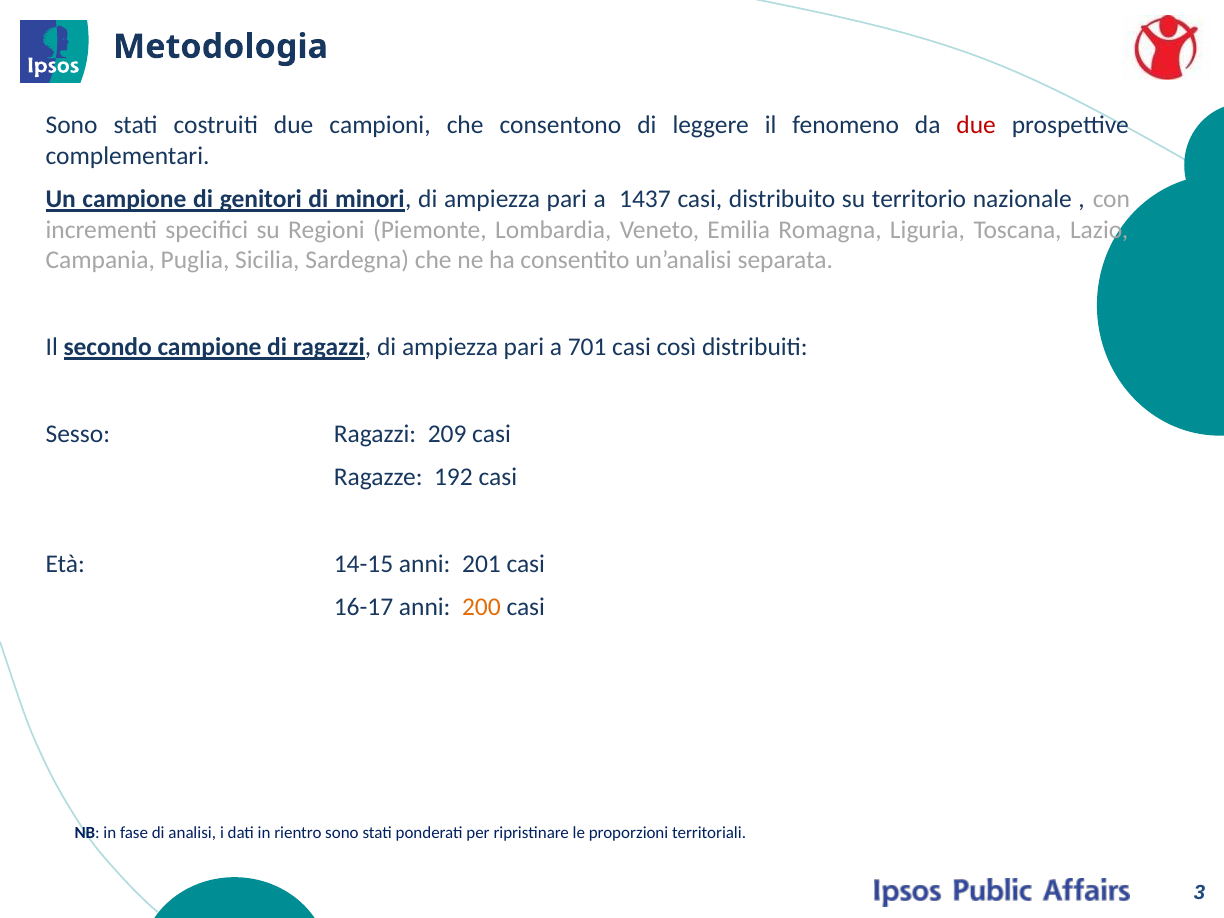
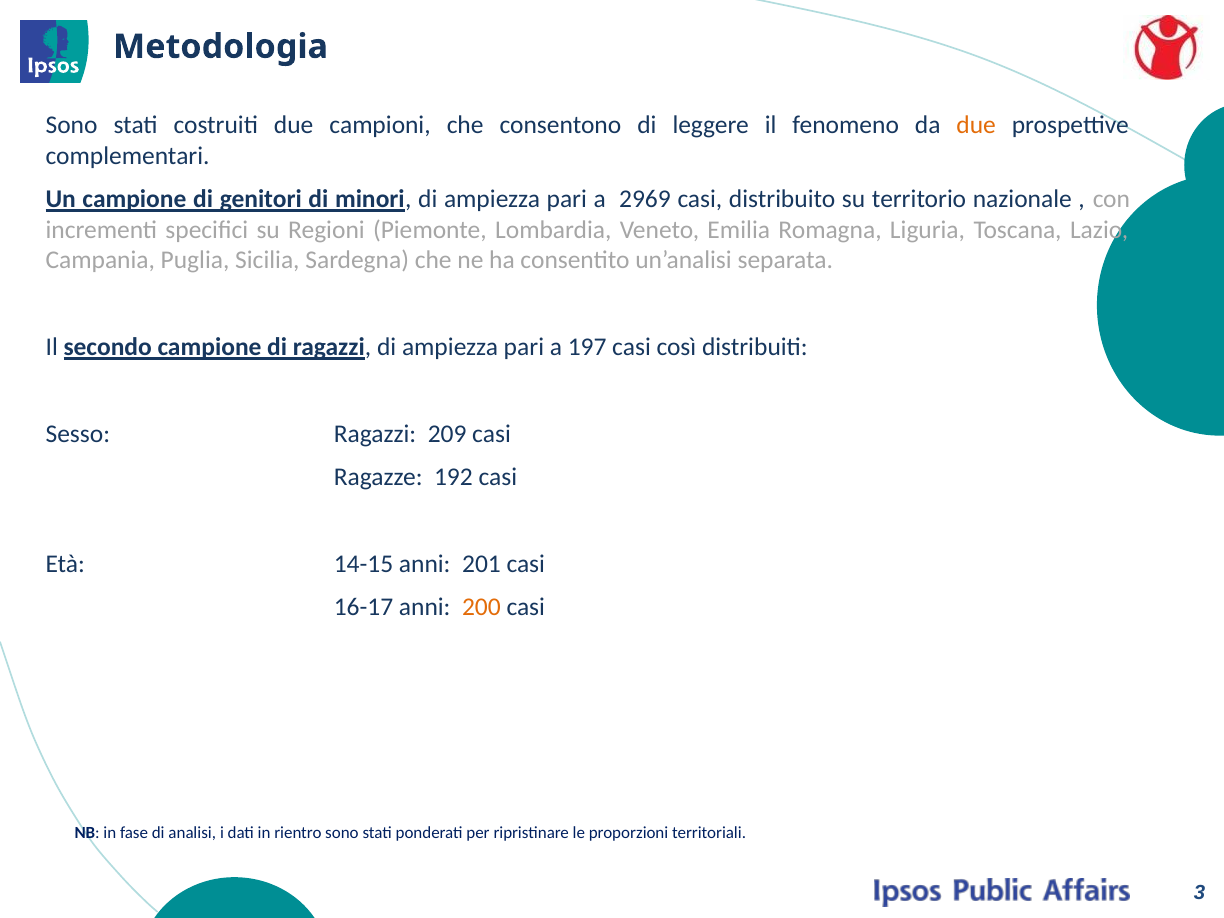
due colour: red -> orange (976, 125)
1437: 1437 -> 2969 (645, 199)
701: 701 -> 197 (587, 347)
